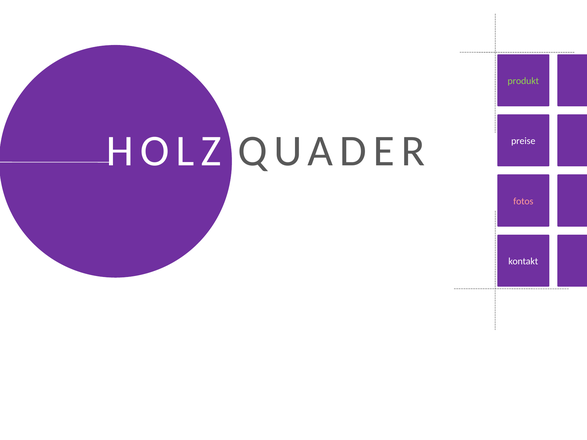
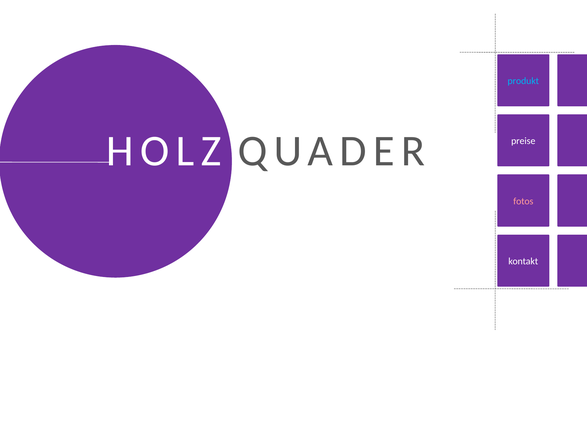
produkt colour: light green -> light blue (523, 81)
